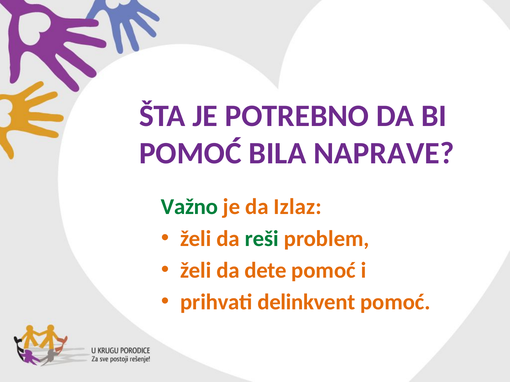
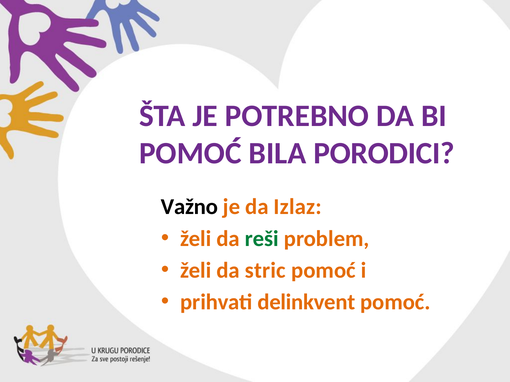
NAPRAVE: NAPRAVE -> PORODICI (384, 153)
Važno colour: green -> black (189, 207)
dete: dete -> stric (265, 271)
